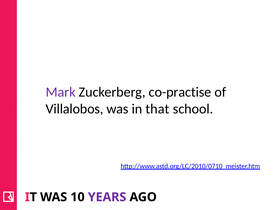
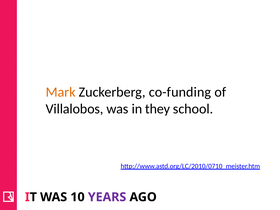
Mark colour: purple -> orange (61, 92)
co-practise: co-practise -> co-funding (180, 92)
that: that -> they (158, 109)
